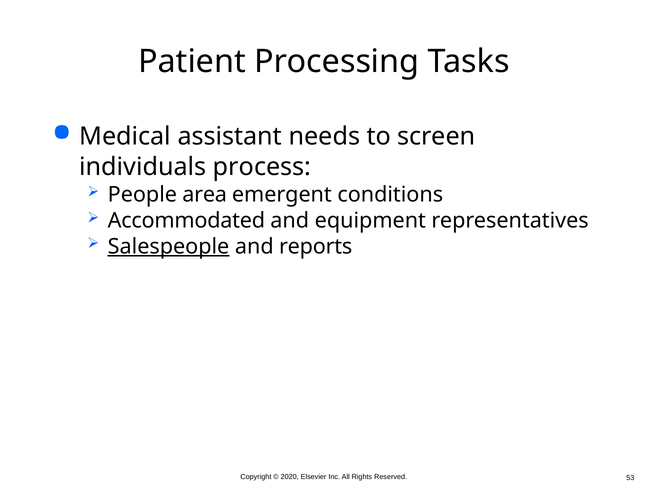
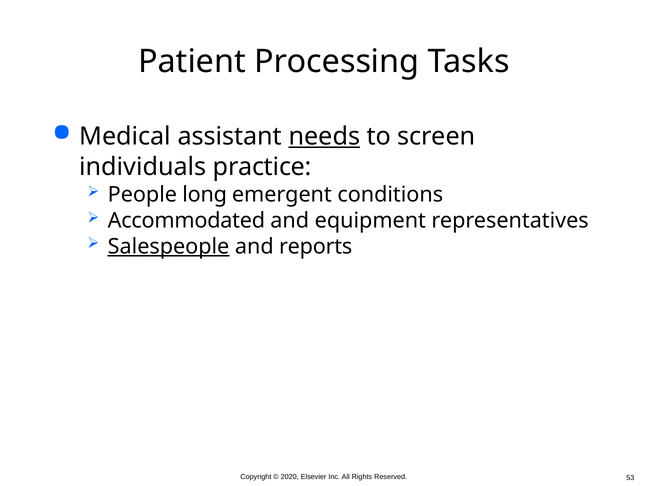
needs underline: none -> present (324, 136)
process: process -> practice (262, 167)
area: area -> long (205, 195)
